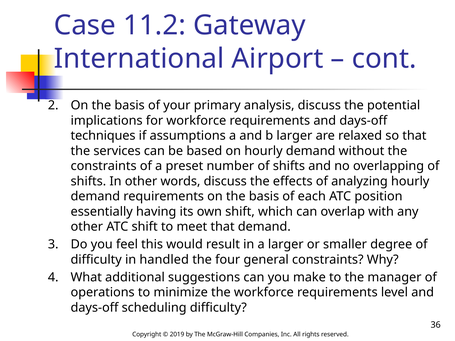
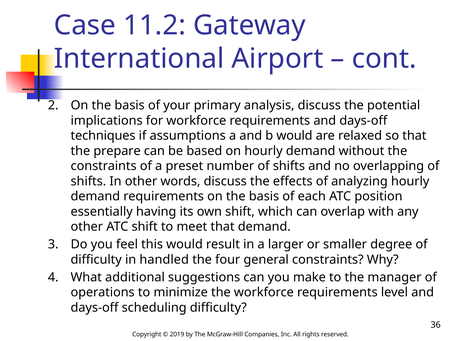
b larger: larger -> would (294, 136)
services: services -> prepare (117, 151)
